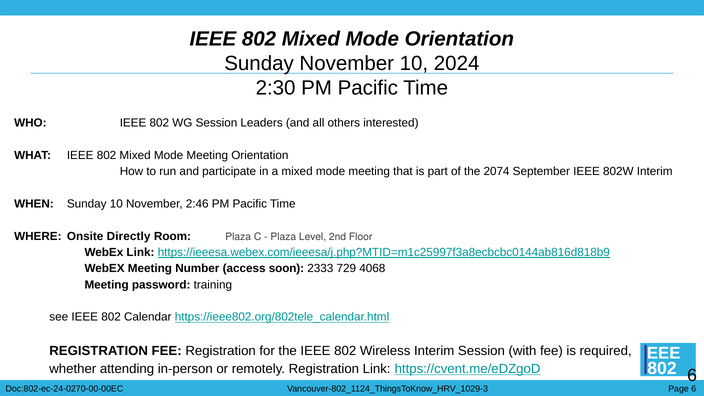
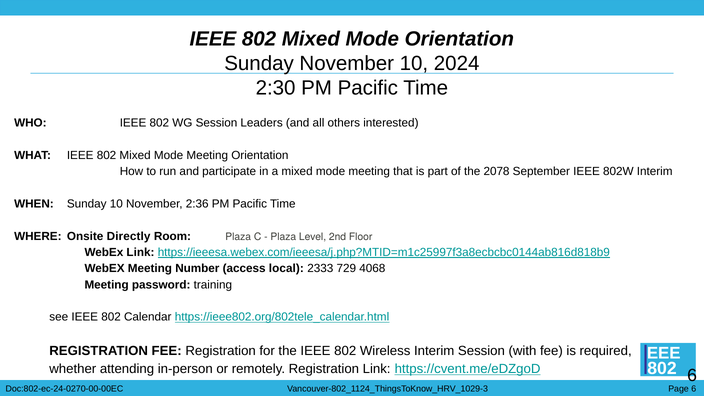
2074: 2074 -> 2078 (497, 172)
2:46: 2:46 -> 2:36 (197, 204)
soon: soon -> local (286, 269)
